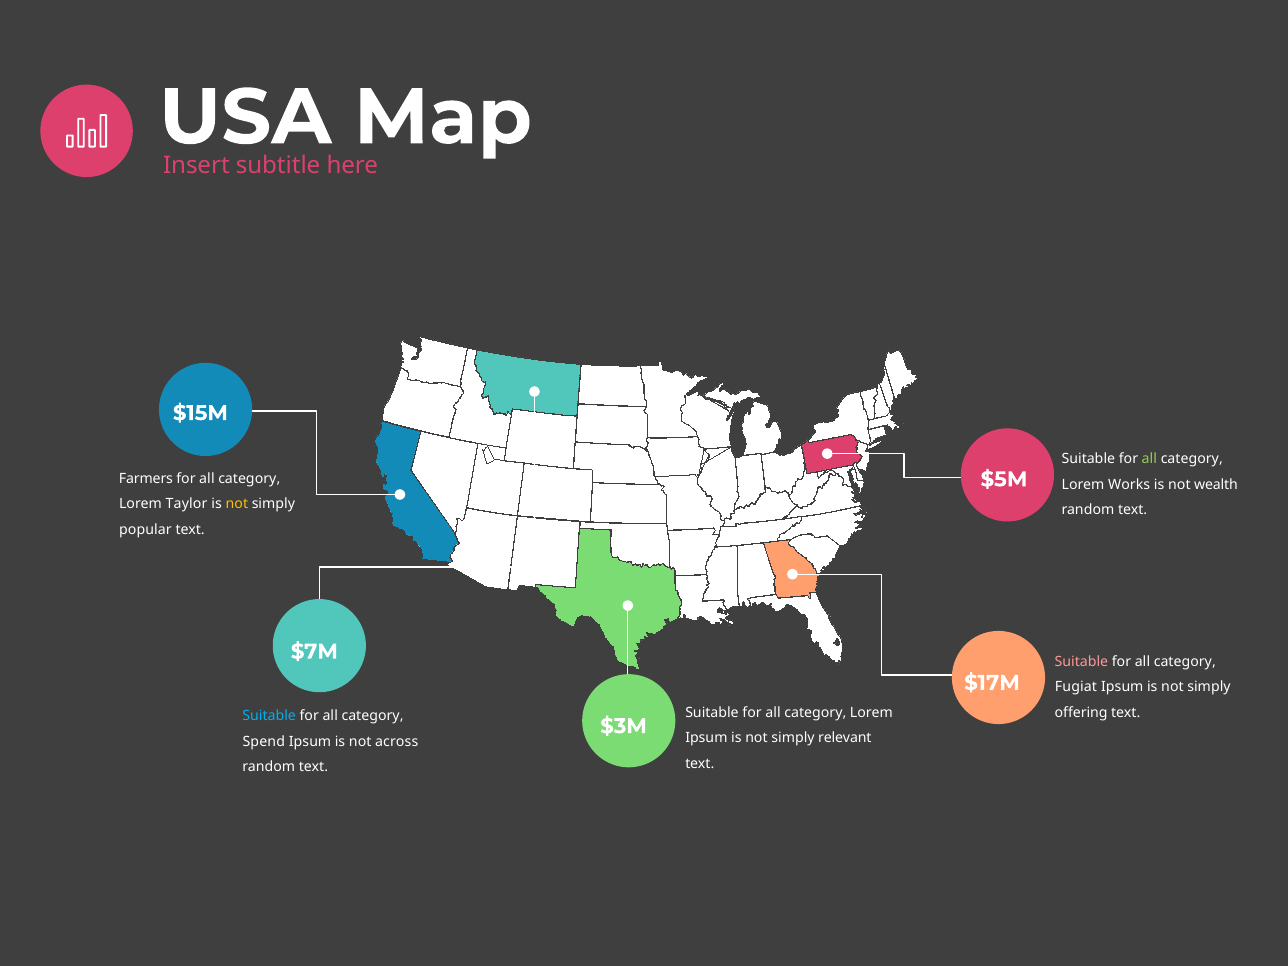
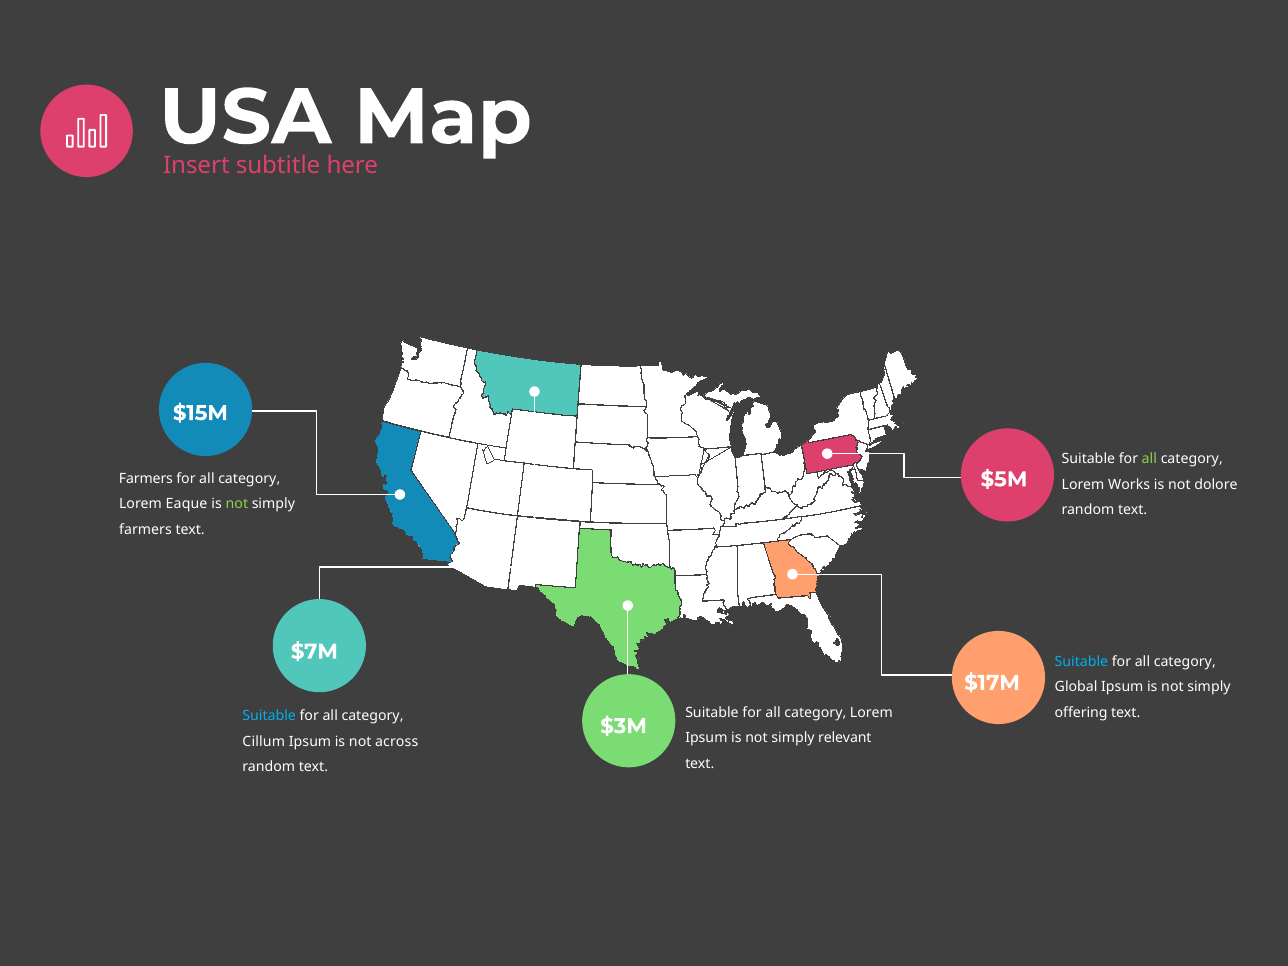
wealth: wealth -> dolore (1216, 484)
Taylor: Taylor -> Eaque (187, 504)
not colour: yellow -> light green (237, 504)
popular: popular -> farmers (146, 530)
Suitable colour: pink -> light blue (1081, 662)
Fugiat: Fugiat -> Global (1076, 687)
Spend: Spend -> Cillum (264, 741)
